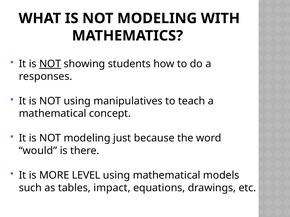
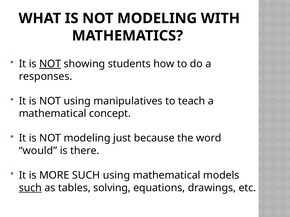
MORE LEVEL: LEVEL -> SUCH (86, 176)
such underline: none -> present (30, 188)
impact: impact -> solving (112, 188)
